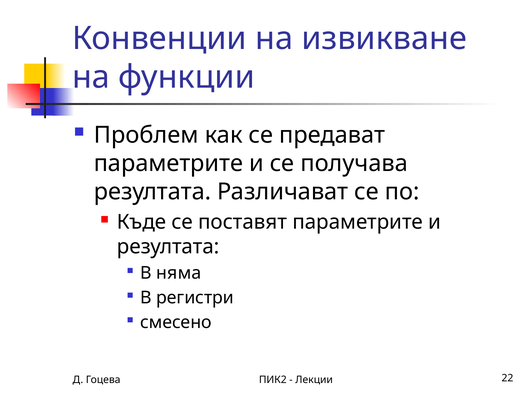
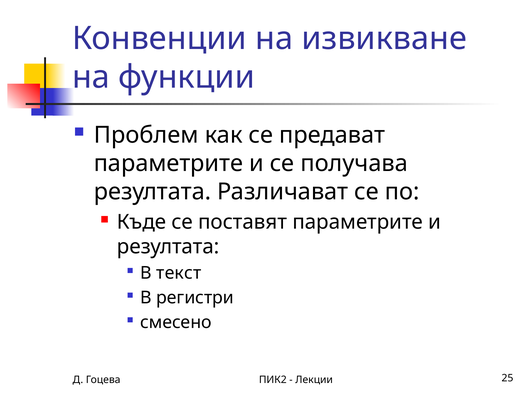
няма: няма -> текст (179, 273)
22: 22 -> 25 (507, 379)
